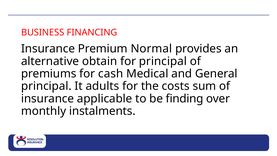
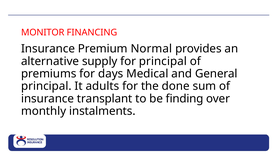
BUSINESS: BUSINESS -> MONITOR (43, 32)
obtain: obtain -> supply (100, 61)
cash: cash -> days (111, 74)
costs: costs -> done (176, 86)
applicable: applicable -> transplant (105, 98)
